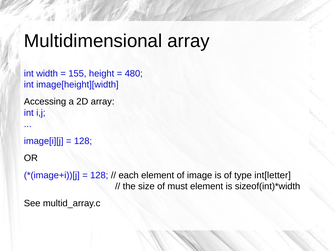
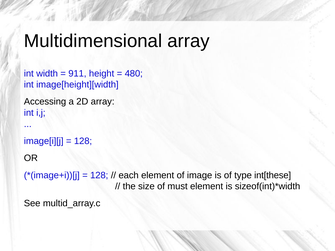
155: 155 -> 911 (77, 74)
int[letter: int[letter -> int[these (273, 175)
